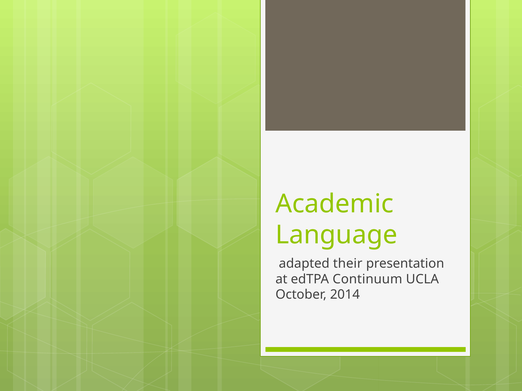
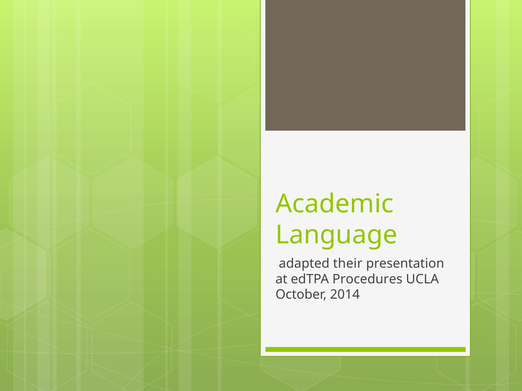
Continuum: Continuum -> Procedures (367, 279)
